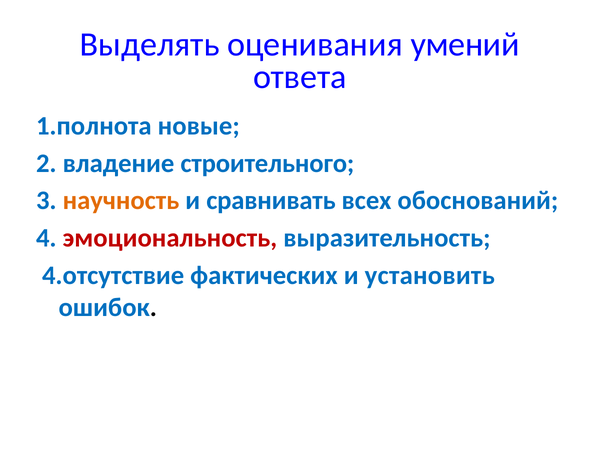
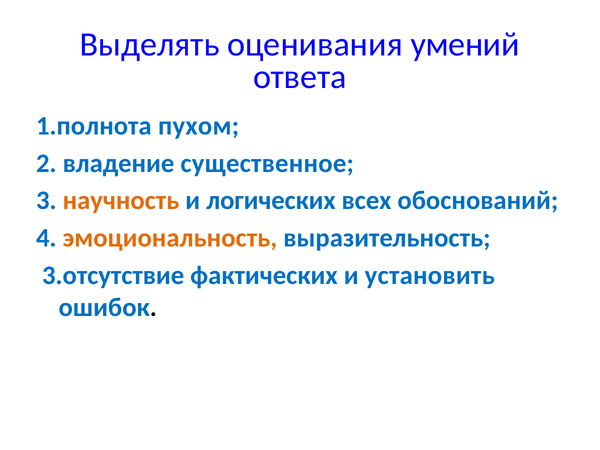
новые: новые -> пухом (199, 126)
строительного: строительного -> существенное (267, 163)
сравнивать: сравнивать -> логических (271, 201)
эмоциональность colour: red -> orange (170, 238)
4.отсутствие: 4.отсутствие -> 3.отсутствие (113, 275)
